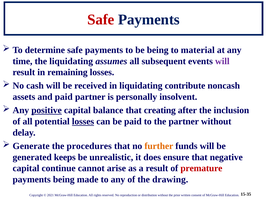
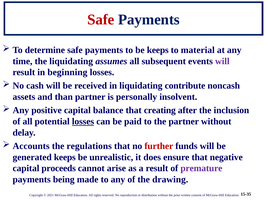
be being: being -> keeps (158, 50)
remaining: remaining -> beginning (67, 72)
and paid: paid -> than (64, 97)
positive underline: present -> none (47, 110)
Generate: Generate -> Accounts (31, 145)
procedures: procedures -> regulations (89, 145)
further colour: orange -> red (159, 145)
continue: continue -> proceeds (59, 168)
premature colour: red -> purple (201, 168)
